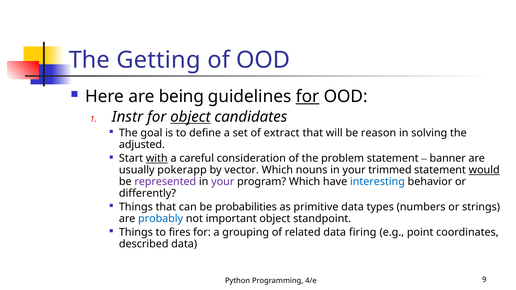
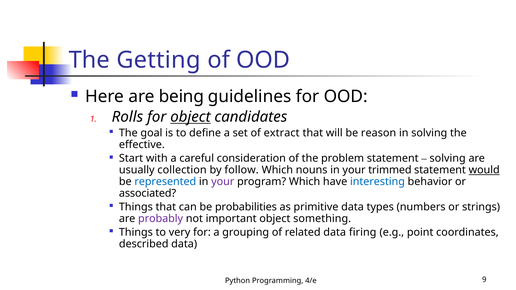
for underline: present -> none (308, 97)
Instr: Instr -> Rolls (127, 117)
adjusted: adjusted -> effective (142, 145)
with underline: present -> none (157, 158)
banner: banner -> solving (448, 158)
pokerapp: pokerapp -> collection (182, 170)
vector: vector -> follow (242, 170)
represented colour: purple -> blue (165, 182)
differently: differently -> associated (148, 193)
probably colour: blue -> purple (161, 219)
standpoint: standpoint -> something (322, 219)
fires: fires -> very (180, 232)
